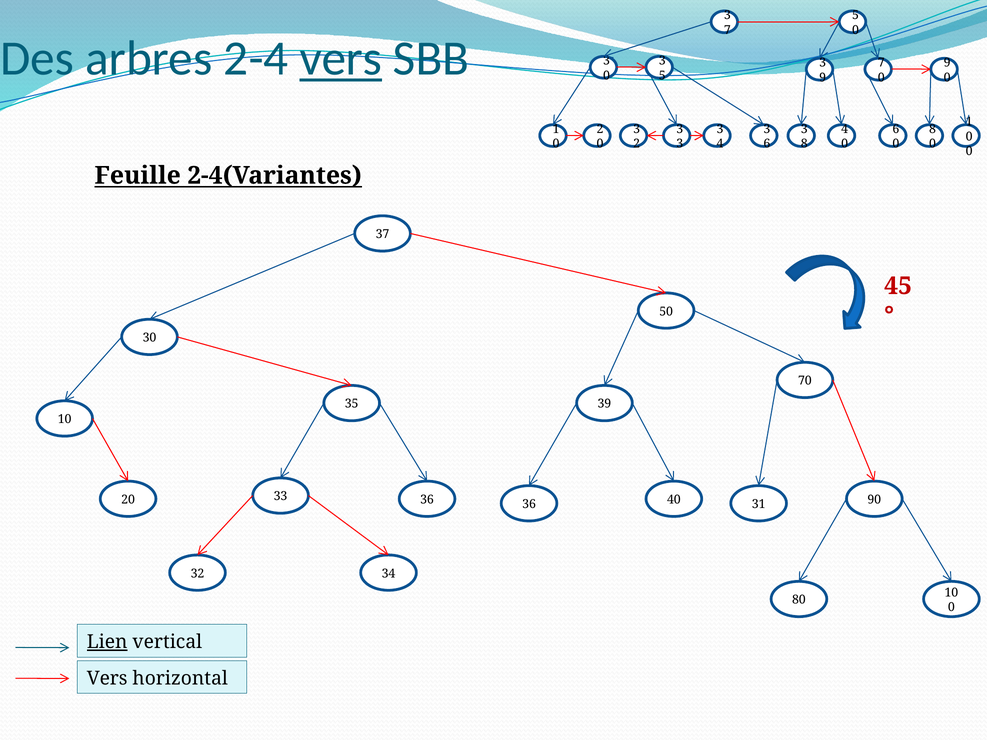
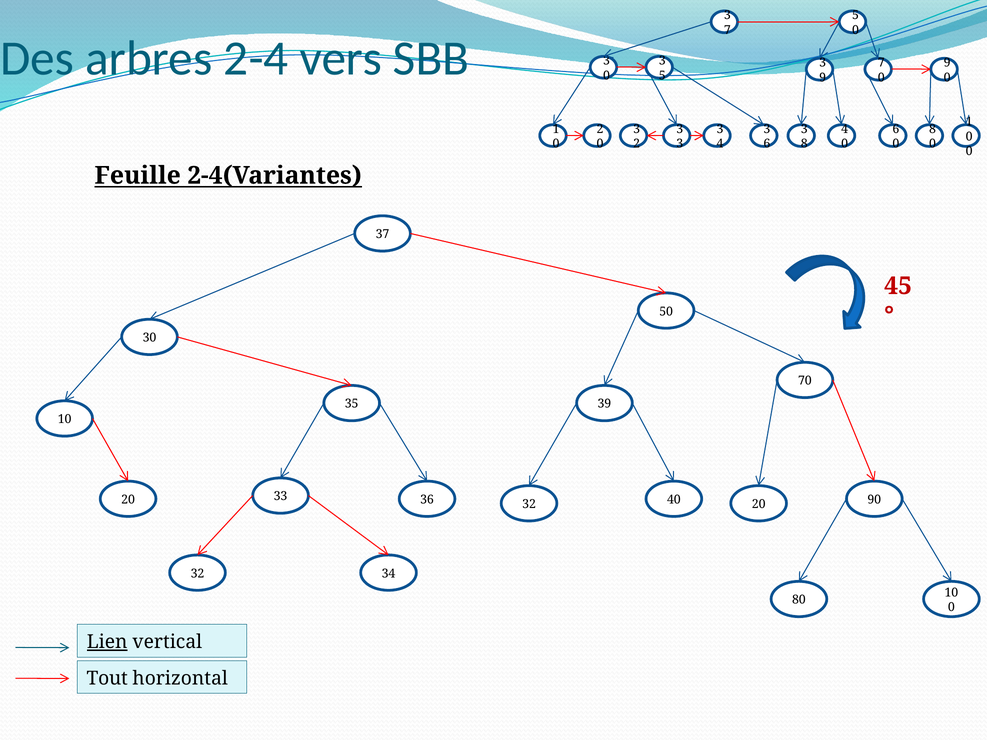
vers underline: present -> none (341, 59)
36 36: 36 -> 32 (529, 504)
40 31: 31 -> 20 (759, 504)
Vers: Vers -> Tout (107, 678)
